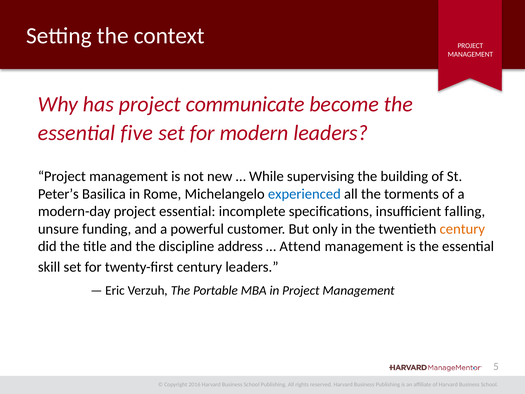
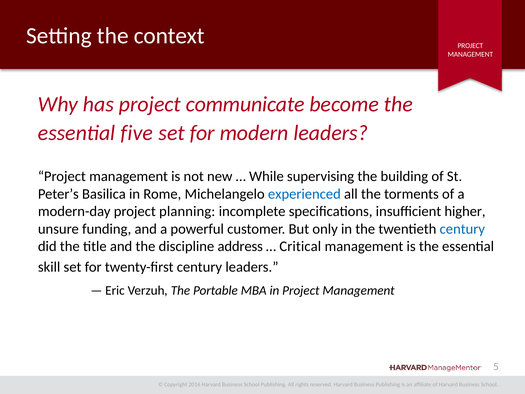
project essential: essential -> planning (187, 211)
falling: falling -> higher (465, 211)
century colour: orange -> blue (462, 229)
Attend: Attend -> Critical (300, 246)
